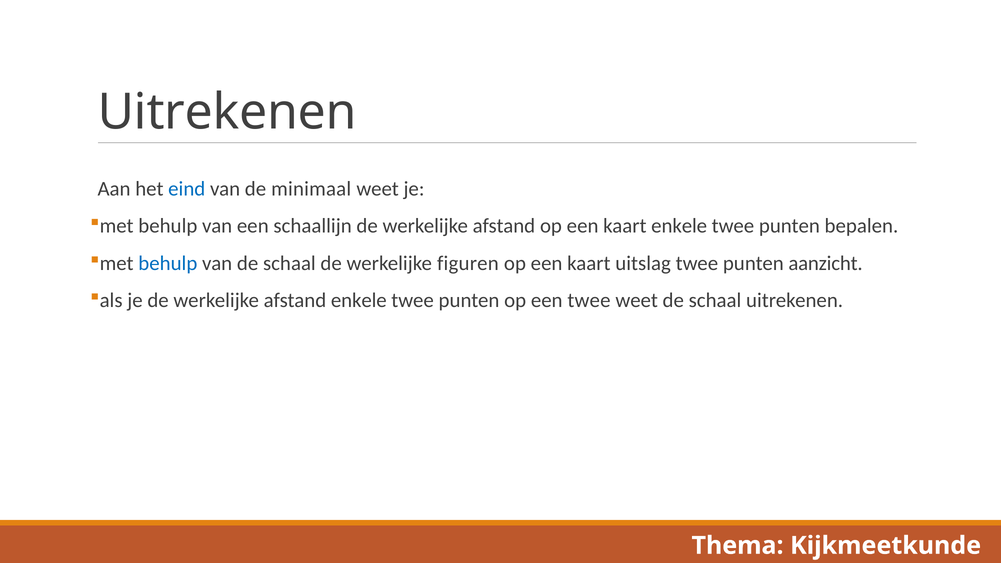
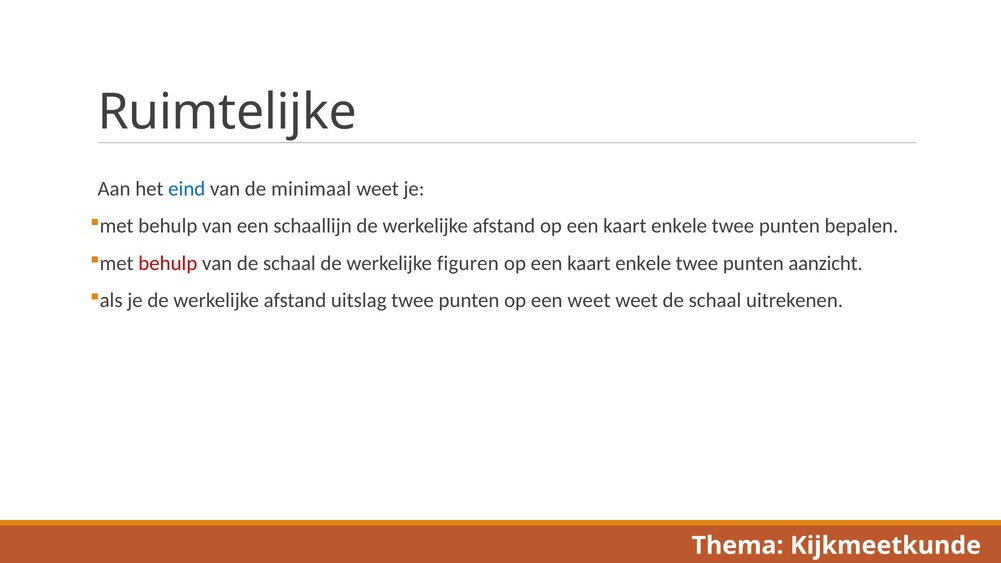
Uitrekenen: Uitrekenen -> Ruimtelijke (227, 112)
behulp colour: blue -> red (168, 263)
uitslag: uitslag -> enkele (643, 263)
afstand enkele: enkele -> uitslag (359, 300)
een twee: twee -> weet (589, 300)
